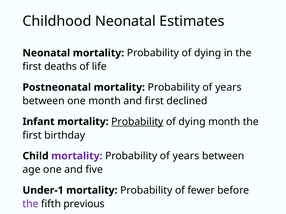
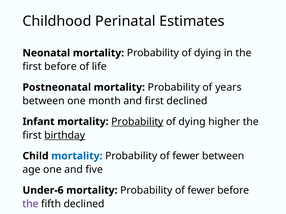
Childhood Neonatal: Neonatal -> Perinatal (125, 21)
first deaths: deaths -> before (61, 67)
dying month: month -> higher (224, 122)
birthday underline: none -> present (65, 136)
mortality colour: purple -> blue (77, 156)
years: years -> fewer (186, 156)
Under-1: Under-1 -> Under-6 (43, 191)
fifth previous: previous -> declined (84, 204)
